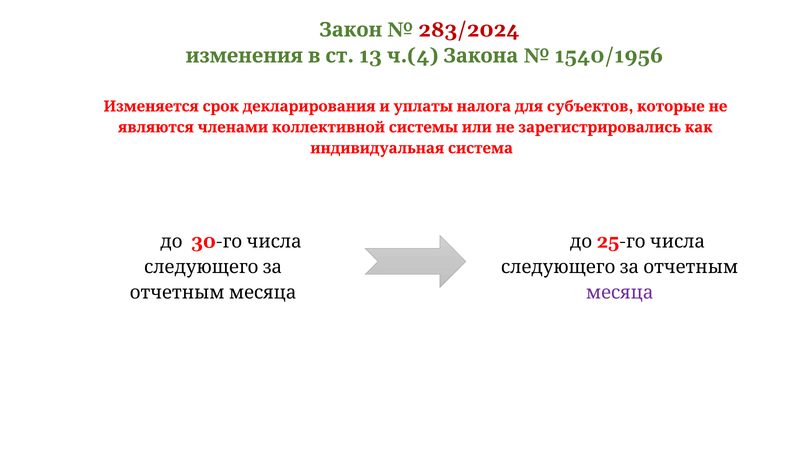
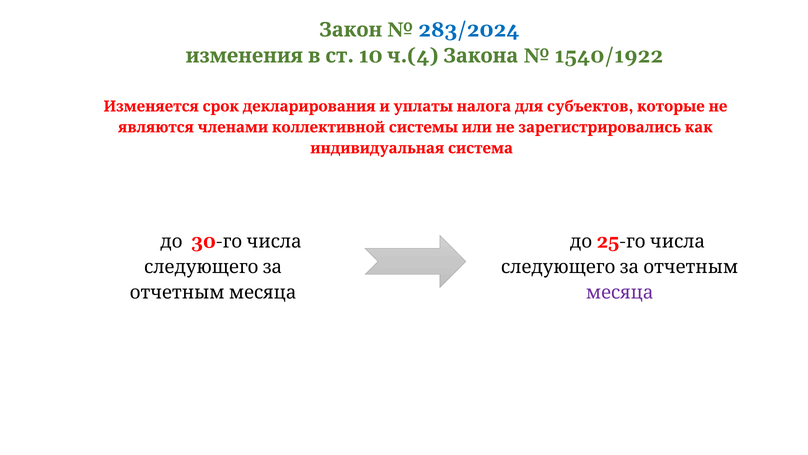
283/2024 colour: red -> blue (469, 30)
13: 13 -> 10 (371, 56)
1540/1956: 1540/1956 -> 1540/1922 (609, 56)
